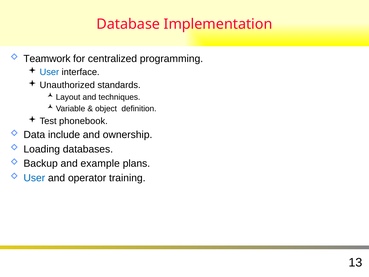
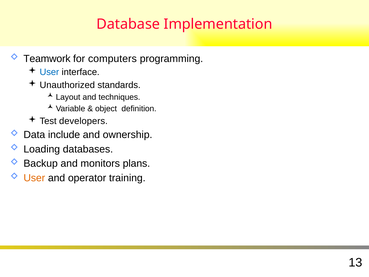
centralized: centralized -> computers (112, 59)
phonebook: phonebook -> developers (83, 121)
example: example -> monitors (100, 163)
User colour: blue -> orange (34, 178)
